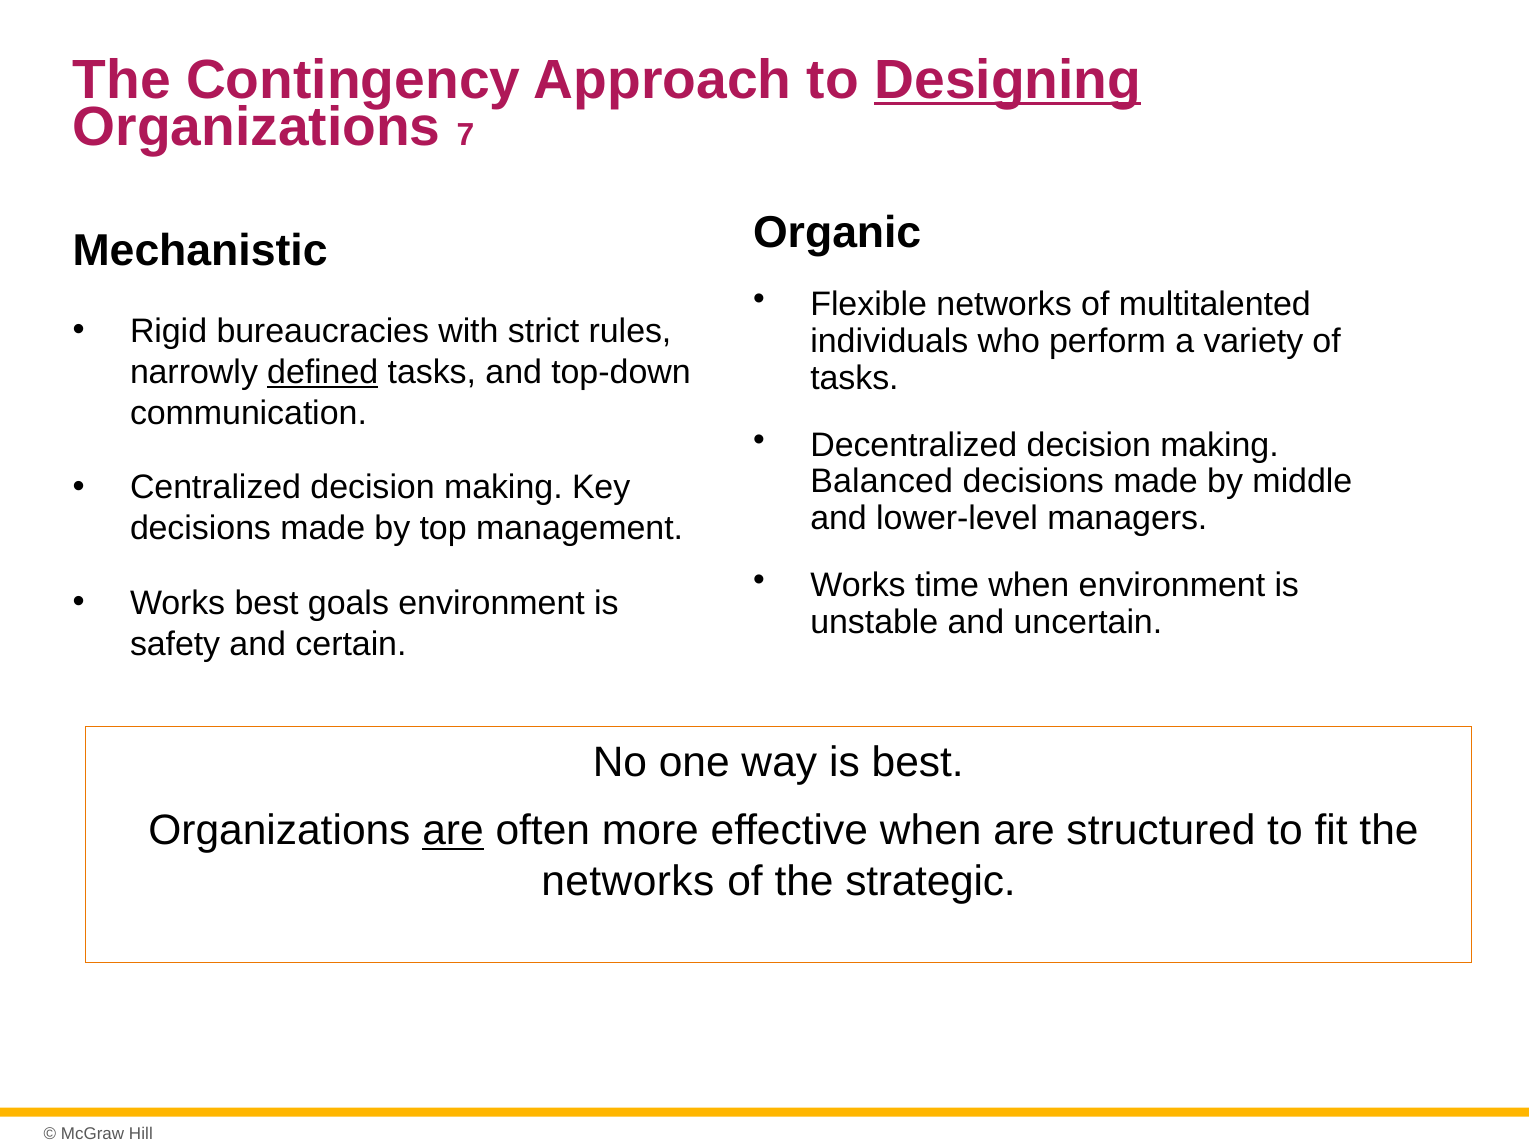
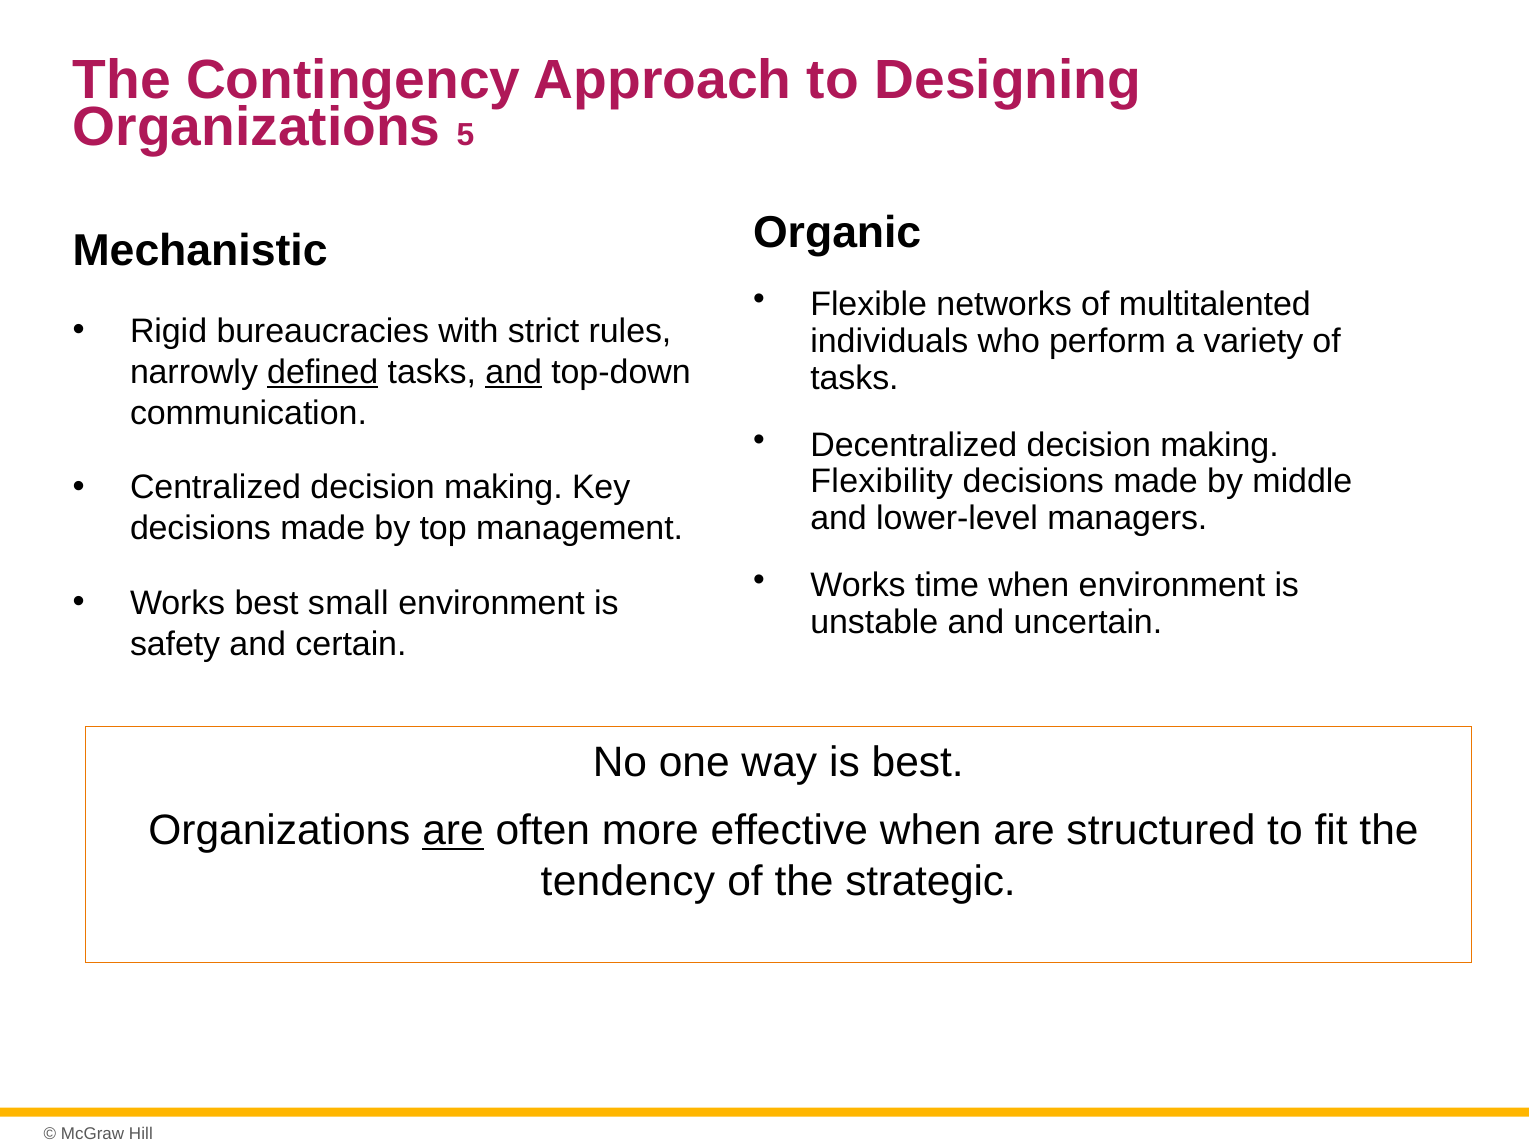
Designing underline: present -> none (1008, 80)
7: 7 -> 5 (466, 135)
and underline: none -> present (514, 372)
Balanced: Balanced -> Flexibility (882, 482)
goals: goals -> small (348, 603)
networks: networks -> tendency (628, 882)
